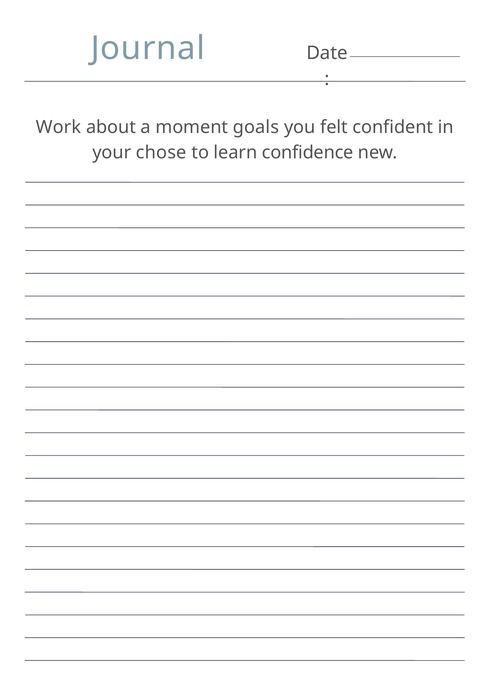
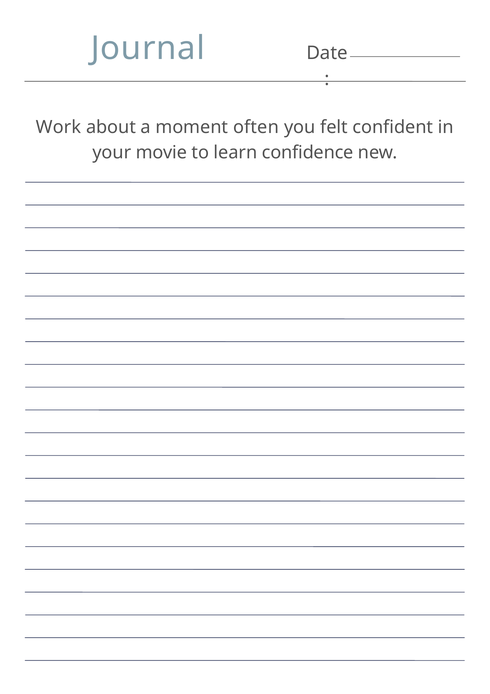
goals: goals -> often (256, 127)
chose: chose -> movie (161, 152)
